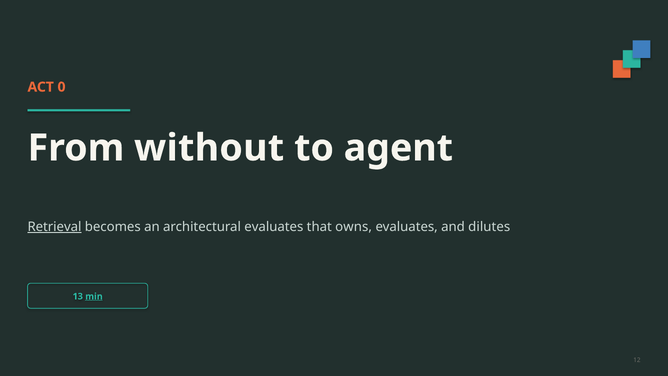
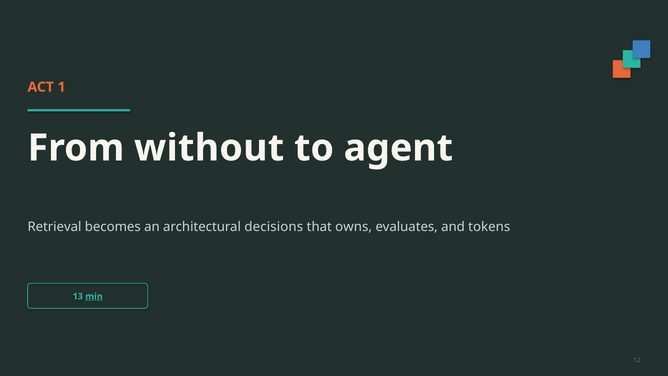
0: 0 -> 1 (62, 87)
Retrieval underline: present -> none (54, 227)
architectural evaluates: evaluates -> decisions (274, 227)
dilutes: dilutes -> tokens (489, 227)
